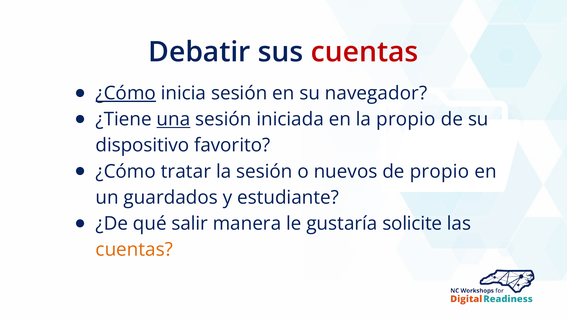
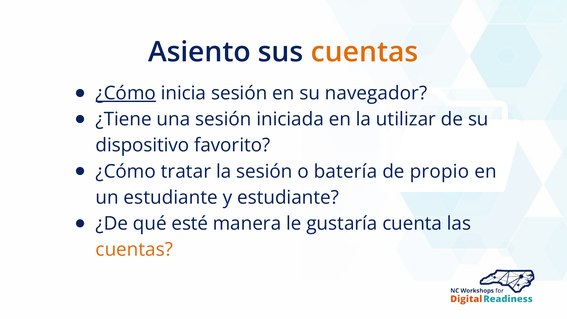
Debatir: Debatir -> Asiento (199, 52)
cuentas colour: red -> orange (365, 52)
una underline: present -> none (173, 119)
la propio: propio -> utilizar (406, 119)
nuevos: nuevos -> batería (346, 171)
un guardados: guardados -> estudiante (171, 197)
salir: salir -> esté (190, 224)
solicite: solicite -> cuenta (412, 224)
